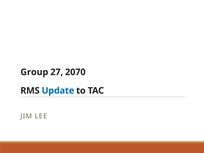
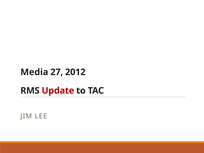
Group: Group -> Media (34, 72)
2070: 2070 -> 2012 (75, 72)
Update colour: blue -> red (58, 91)
